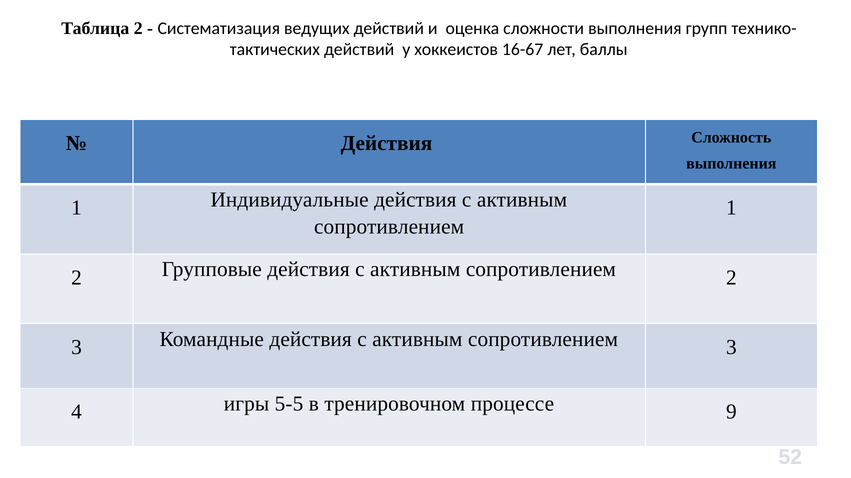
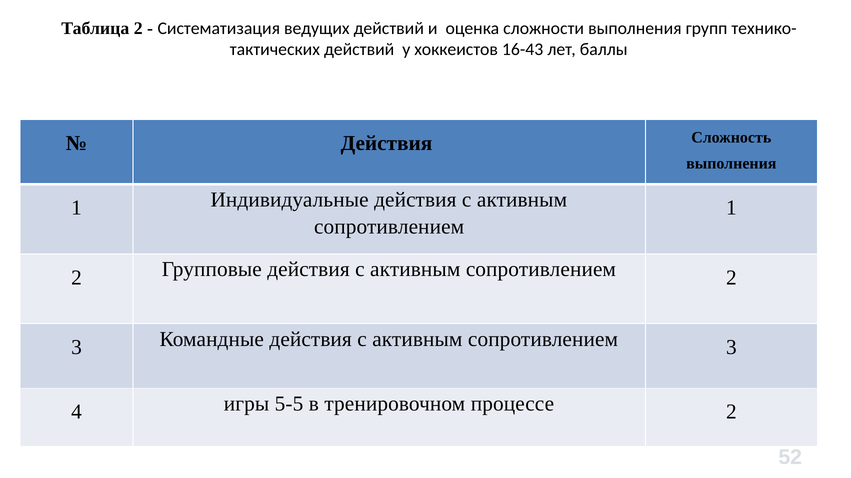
16-67: 16-67 -> 16-43 (523, 50)
процессе 9: 9 -> 2 (731, 413)
